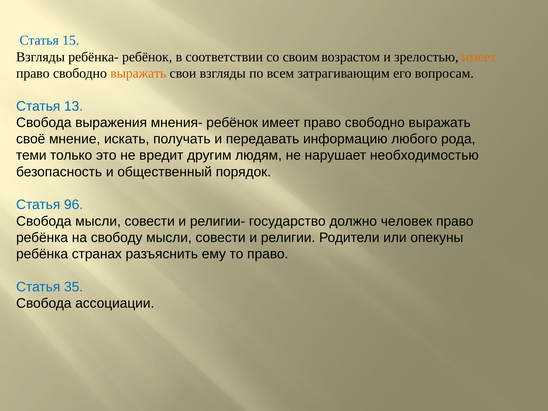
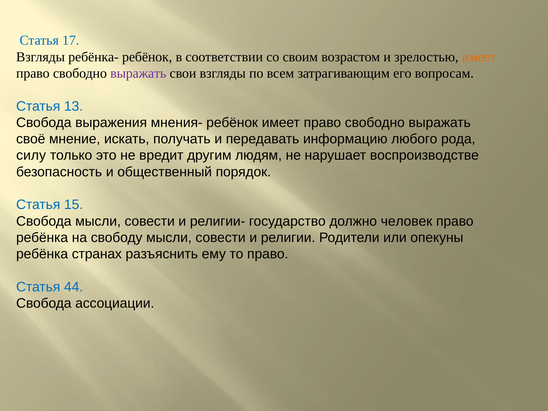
15: 15 -> 17 (71, 40)
выражать colour: orange -> purple (138, 73)
теми: теми -> силу (31, 155)
необходимостью: необходимостью -> воспроизводстве (424, 155)
96: 96 -> 15 (74, 205)
35: 35 -> 44 (74, 287)
